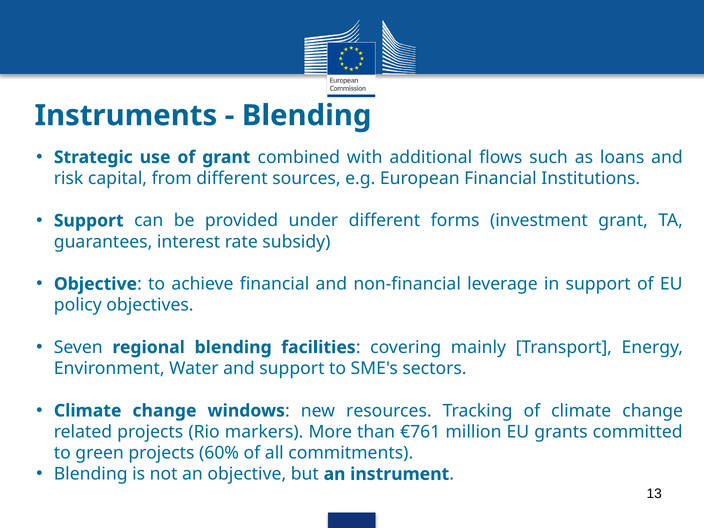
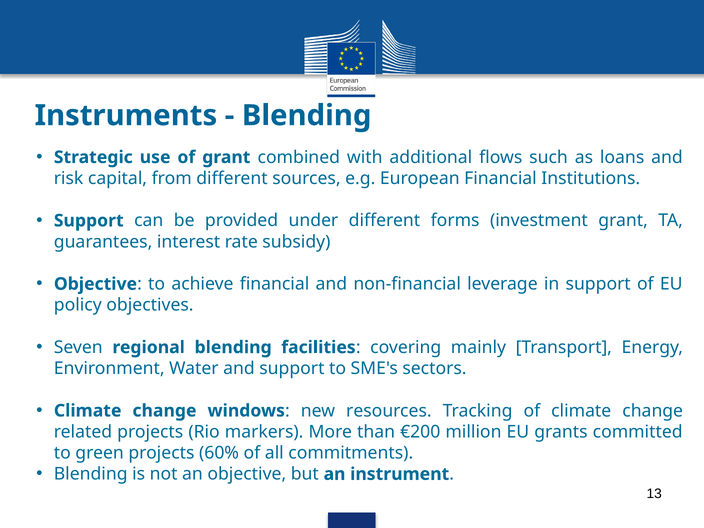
€761: €761 -> €200 (420, 432)
